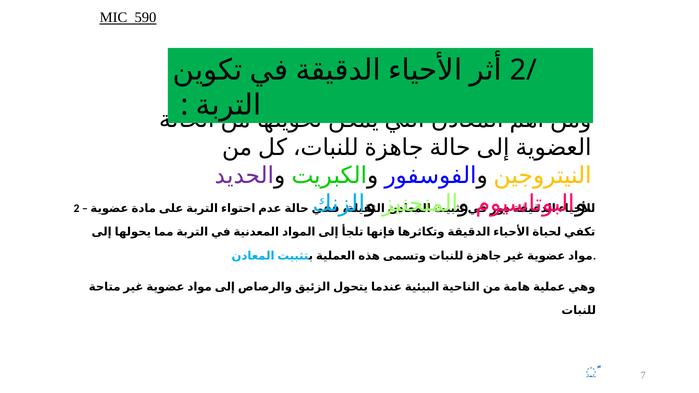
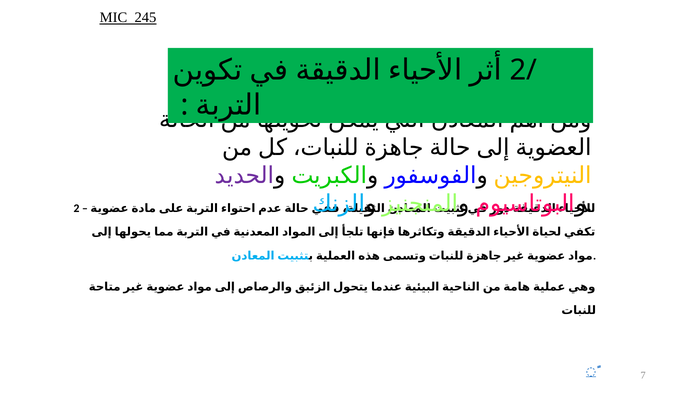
590: 590 -> 245 (145, 18)
